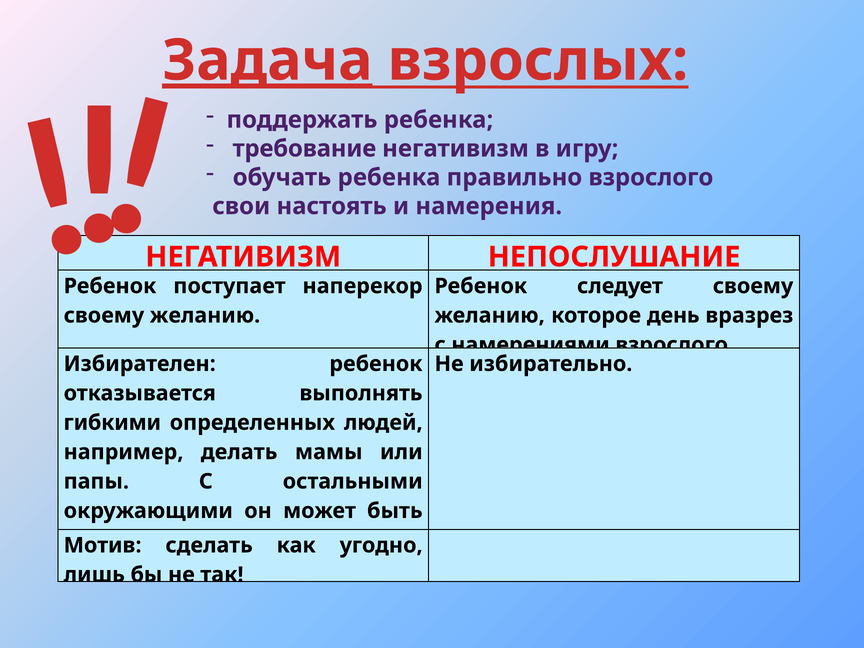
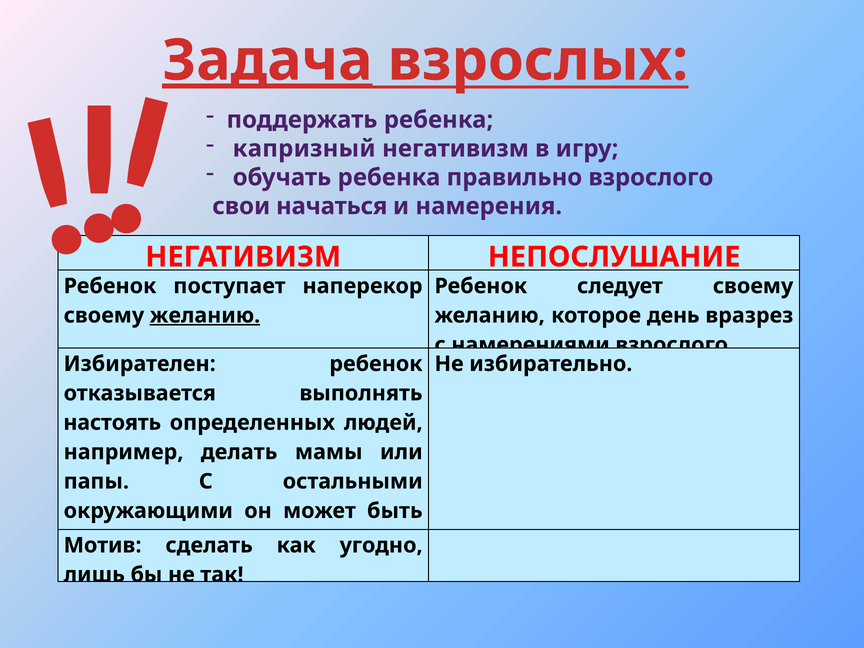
требование: требование -> капризный (304, 149)
настоять: настоять -> начаться (332, 206)
желанию underline: none -> present (205, 315)
гибкими: гибкими -> настоять (112, 423)
